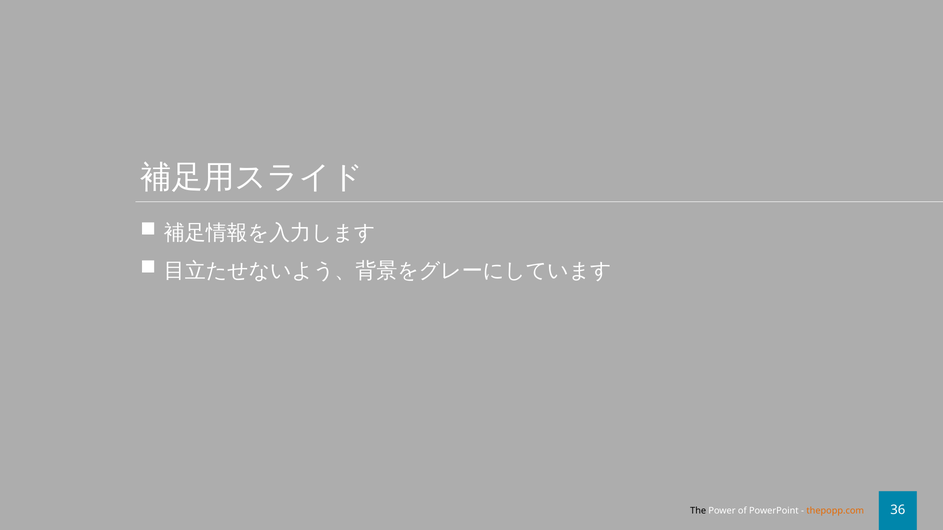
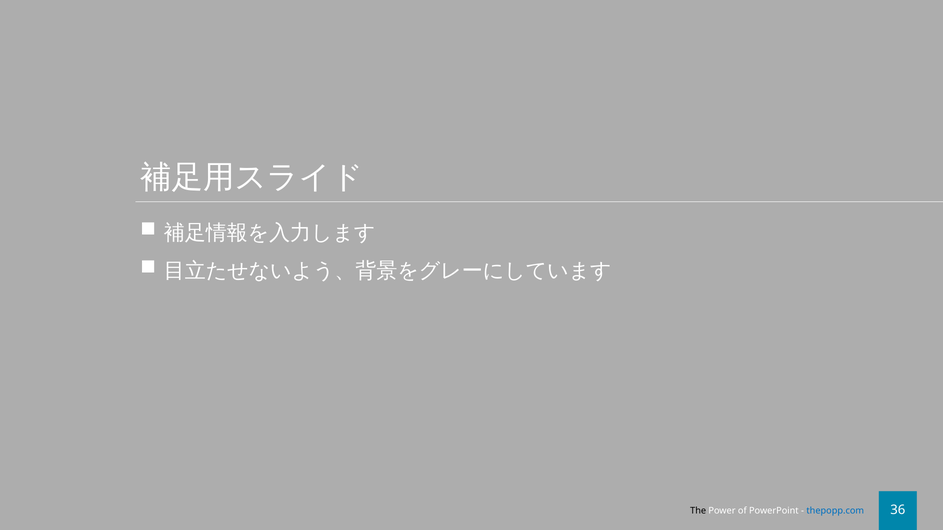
thepopp.com colour: orange -> blue (835, 511)
